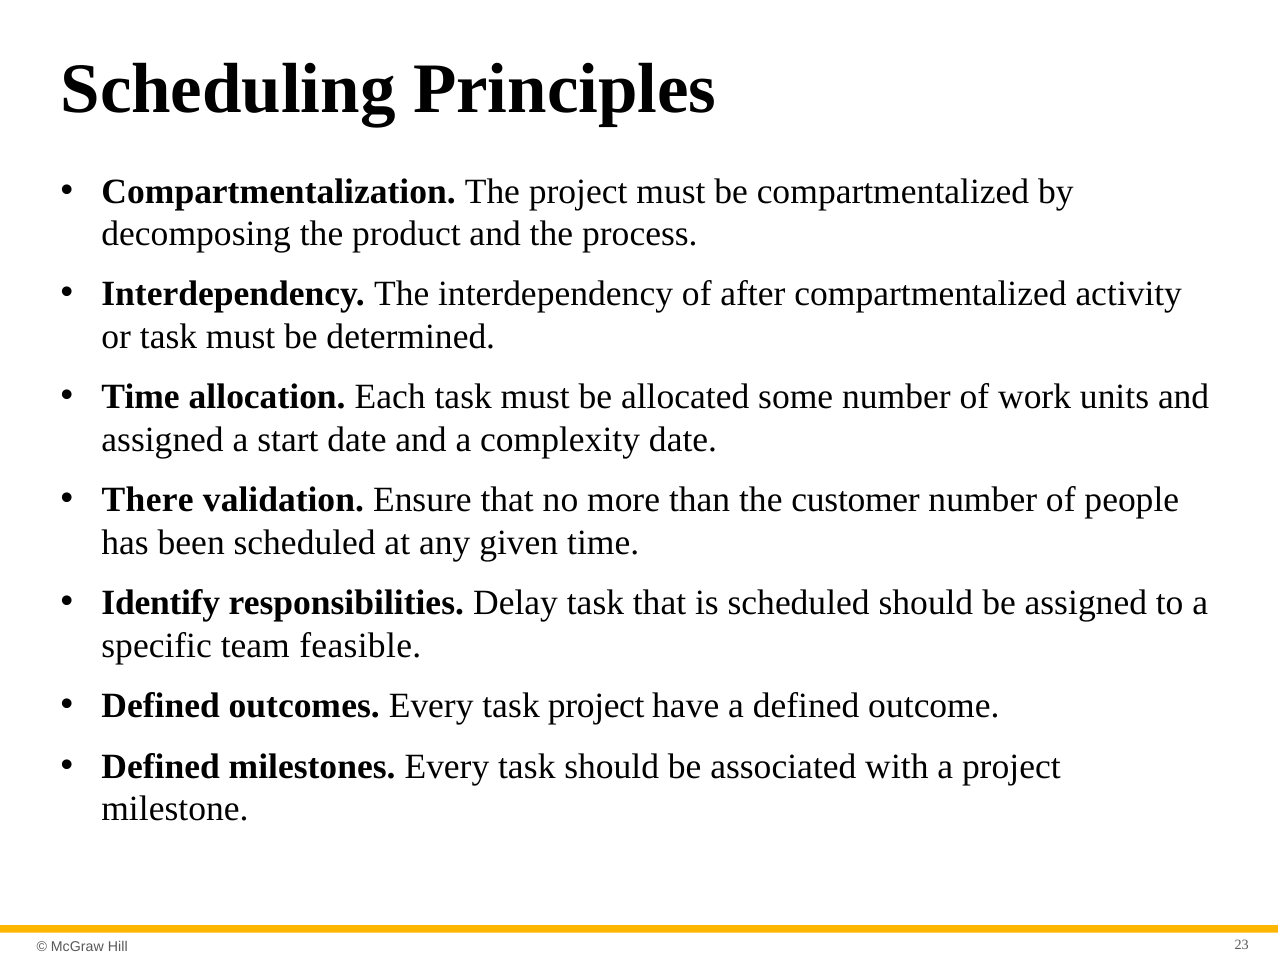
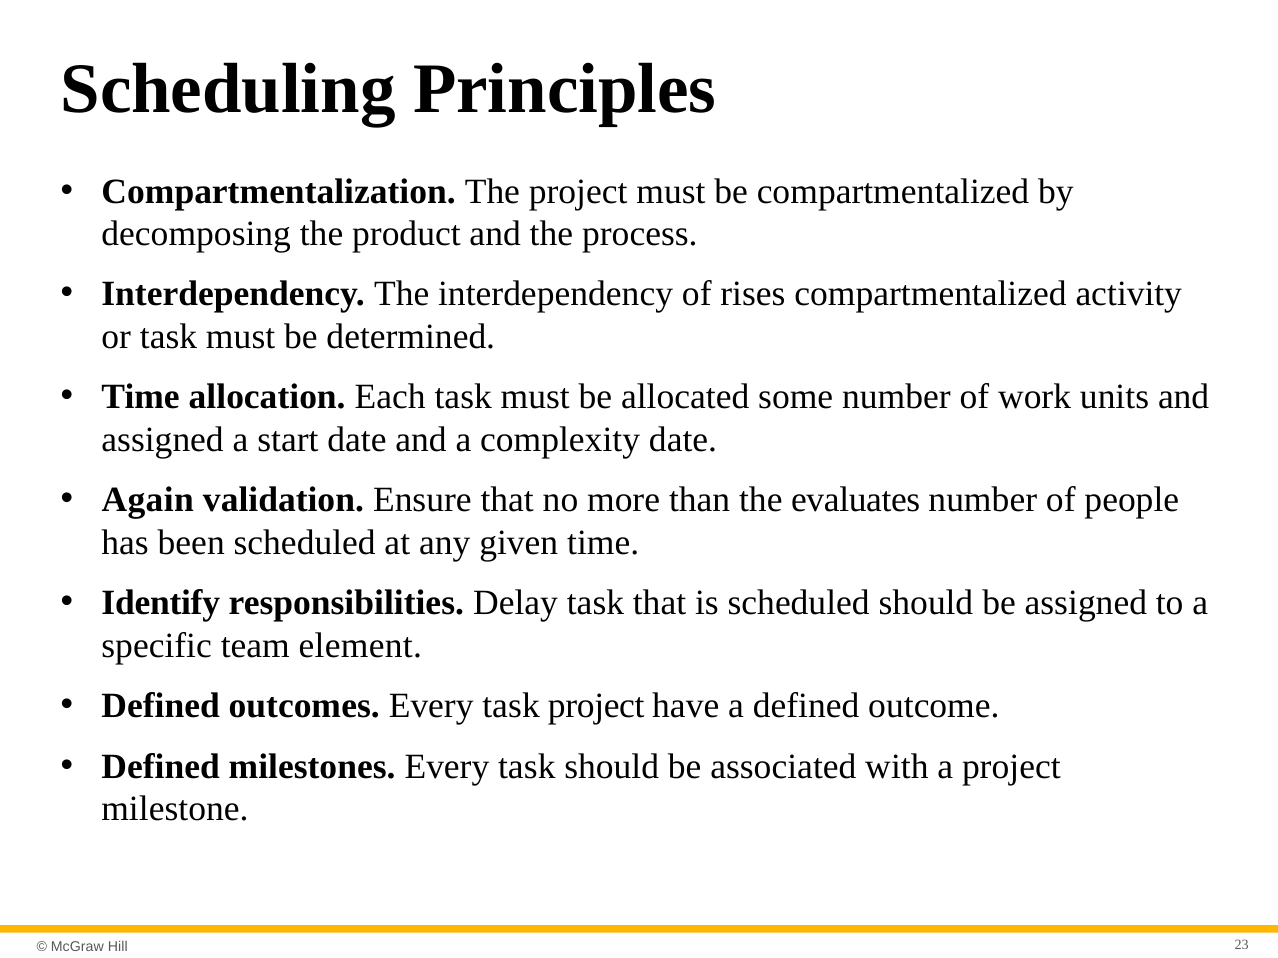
after: after -> rises (753, 294)
There: There -> Again (148, 500)
customer: customer -> evaluates (856, 500)
feasible: feasible -> element (360, 646)
